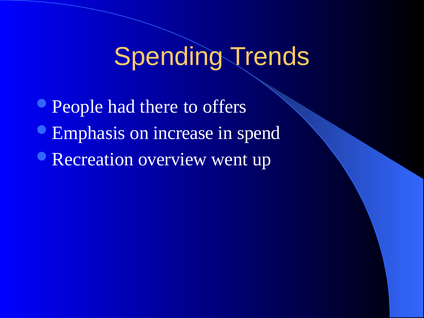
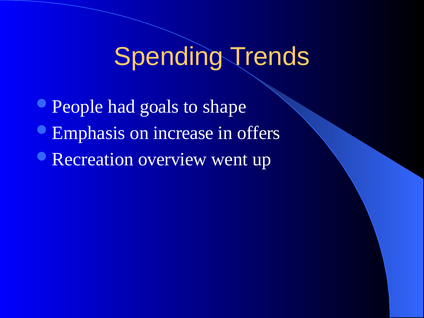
there: there -> goals (159, 107)
offers: offers -> shape (225, 107)
spend: spend -> offers (259, 133)
